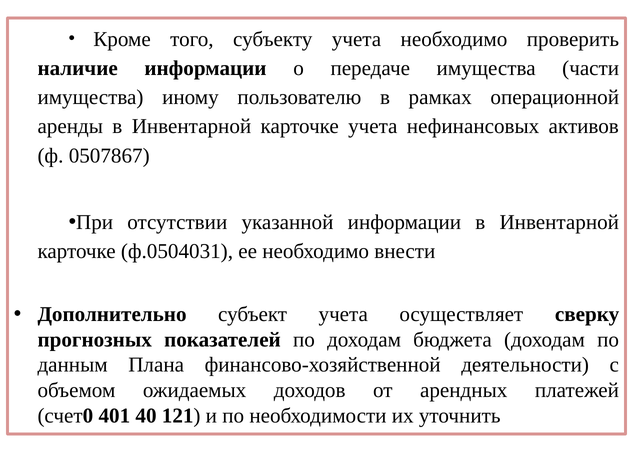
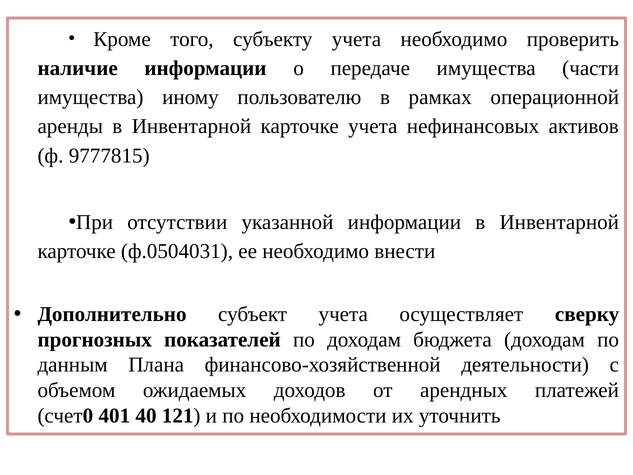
0507867: 0507867 -> 9777815 (109, 156)
